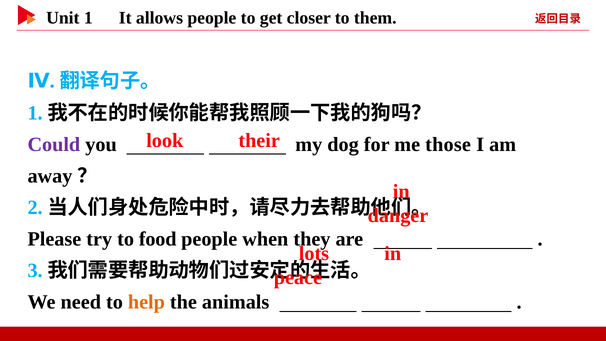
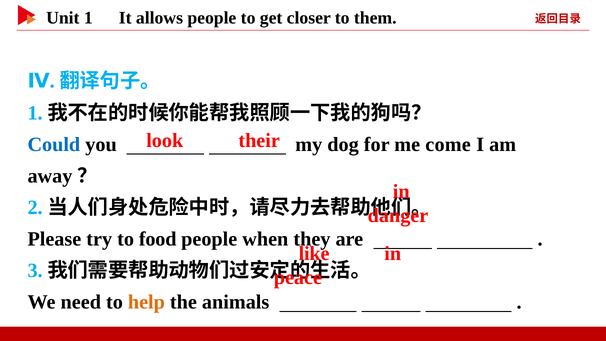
Could colour: purple -> blue (54, 144)
those: those -> come (448, 144)
lots: lots -> like (314, 253)
